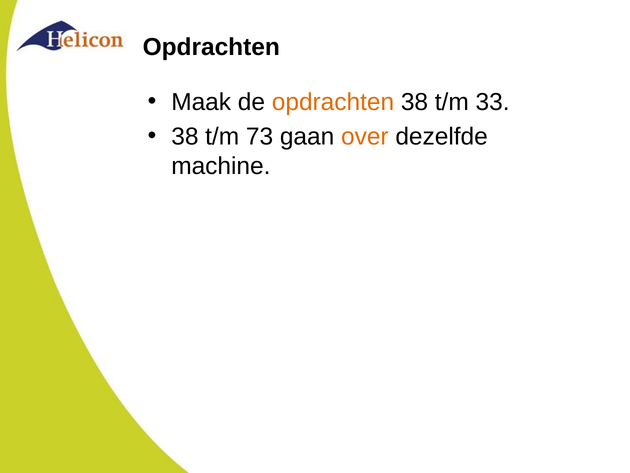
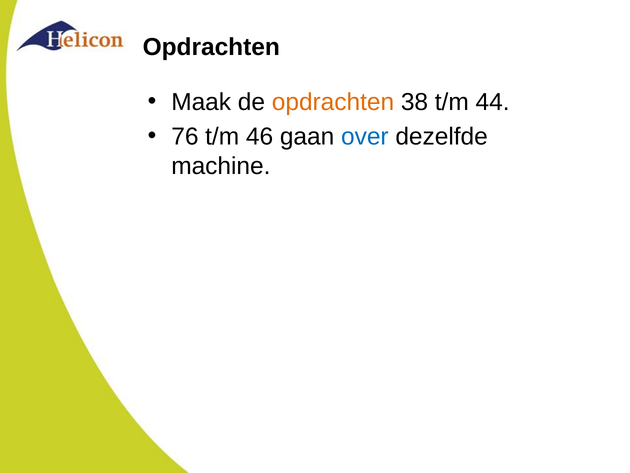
33: 33 -> 44 (493, 102)
38: 38 -> 76 (185, 136)
73: 73 -> 46 (260, 136)
over colour: orange -> blue (365, 136)
